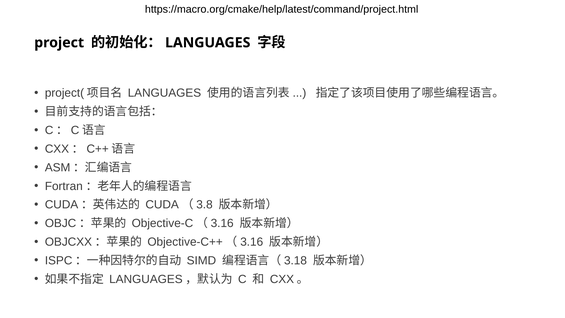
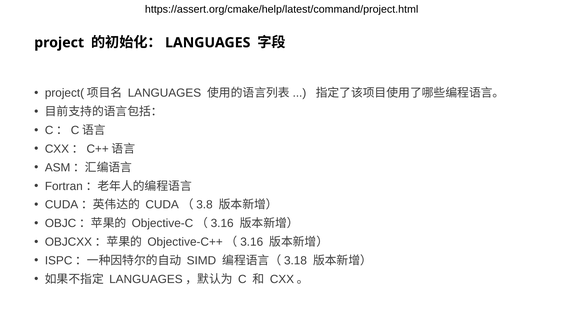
https://macro.org/cmake/help/latest/command/project.html: https://macro.org/cmake/help/latest/command/project.html -> https://assert.org/cmake/help/latest/command/project.html (282, 9)
